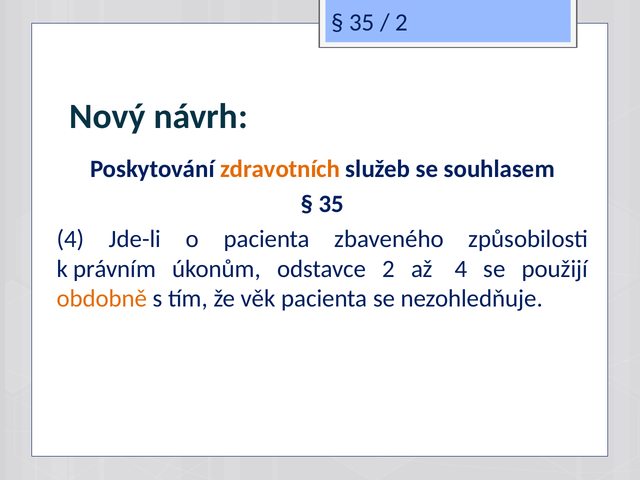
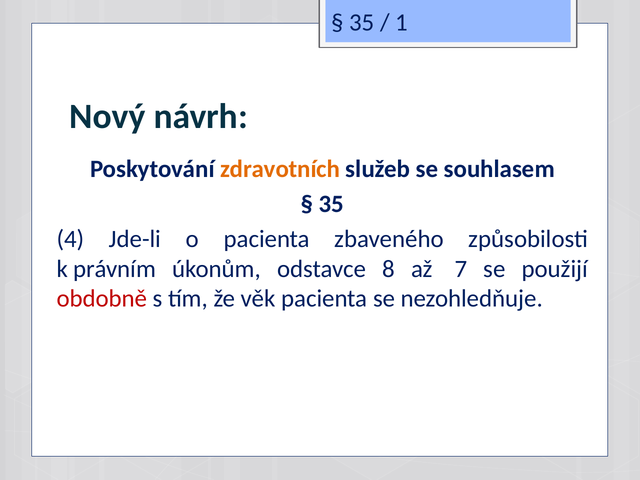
2: 2 -> 1 (402, 23)
odstavce 2: 2 -> 8 (388, 269)
až 4: 4 -> 7 (461, 269)
obdobně colour: orange -> red (102, 299)
